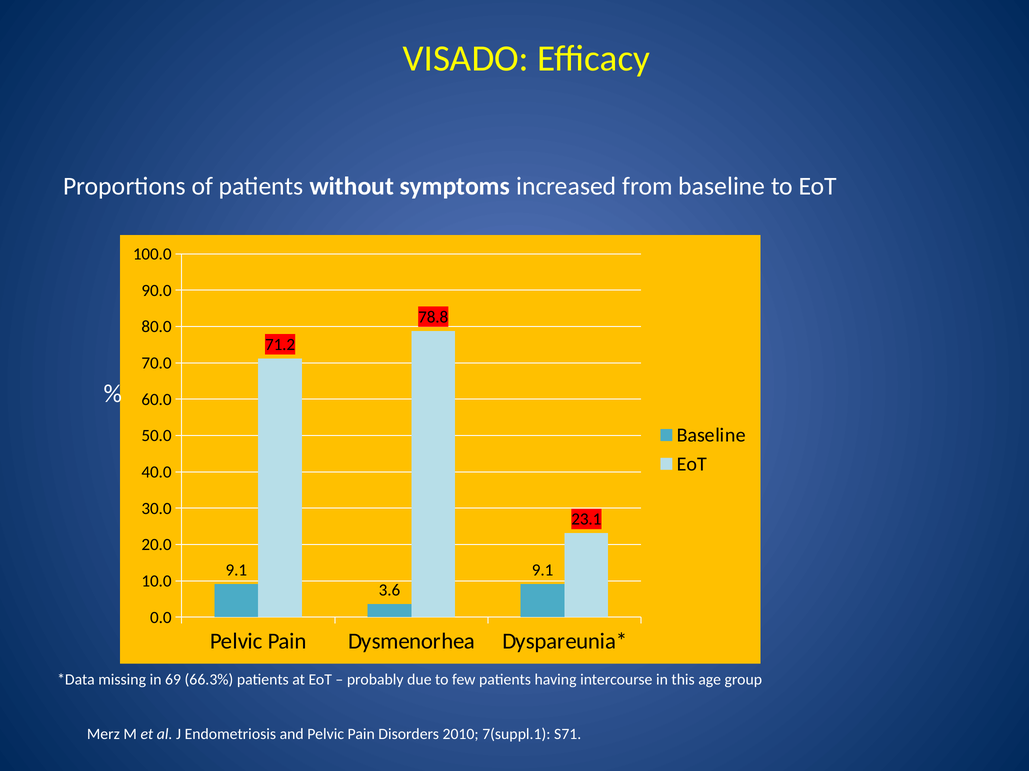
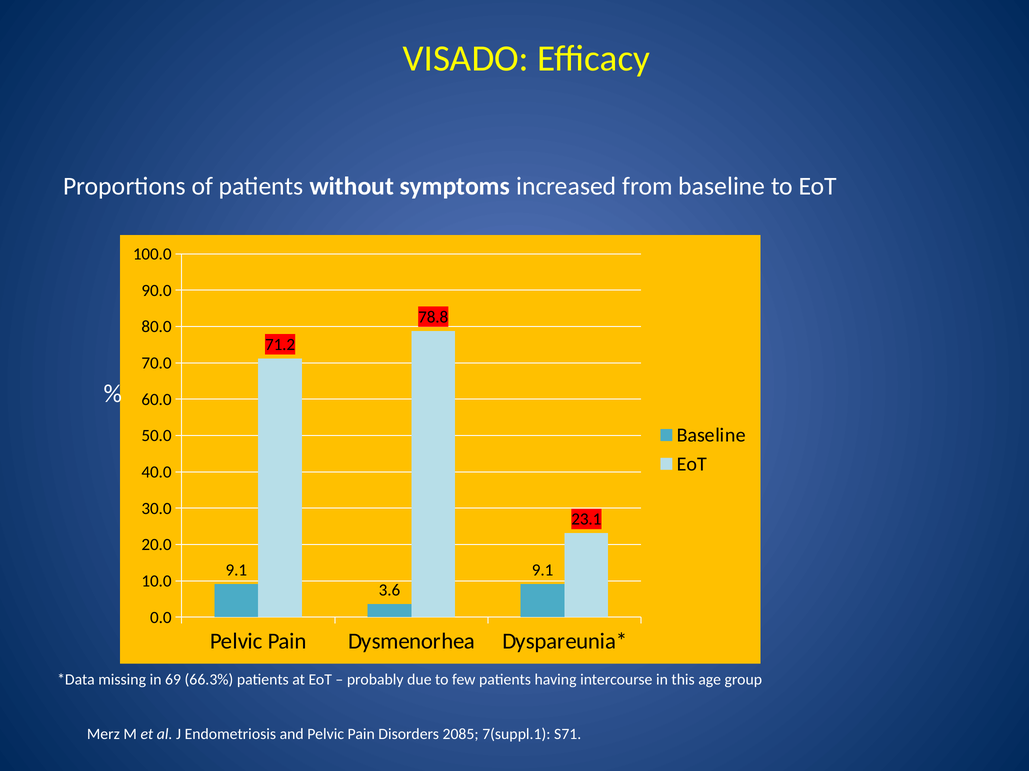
2010: 2010 -> 2085 (461, 735)
